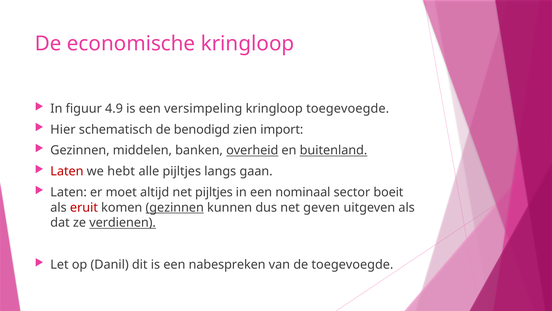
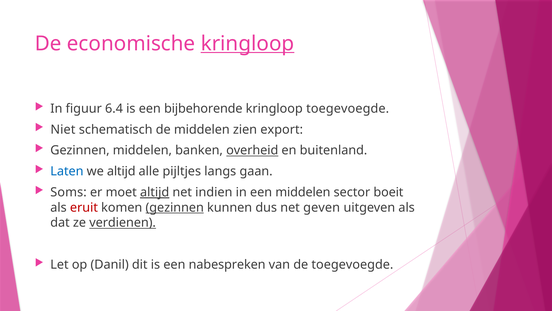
kringloop underline: none -> present (247, 44)
4.9: 4.9 -> 6.4 (114, 108)
versimpeling: versimpeling -> bijbehorende (203, 108)
Hier: Hier -> Niet (63, 129)
de benodigd: benodigd -> middelen (202, 129)
import: import -> export (282, 129)
buitenland underline: present -> none (333, 150)
Laten colour: red -> blue (67, 171)
we hebt: hebt -> altijd (121, 171)
Laten: Laten -> Soms (69, 192)
altijd underline: none -> present (155, 192)
net pijltjes: pijltjes -> indien (214, 192)
een nominaal: nominaal -> middelen (303, 192)
